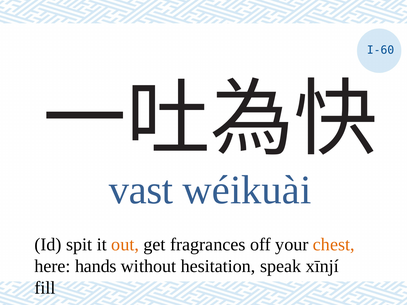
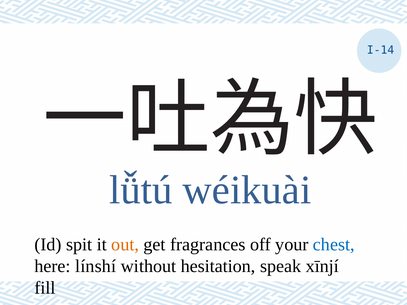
I-60: I-60 -> I-14 (381, 50)
vast: vast -> lǚtú (141, 190)
chest colour: orange -> blue (334, 245)
hands: hands -> línshí (96, 266)
